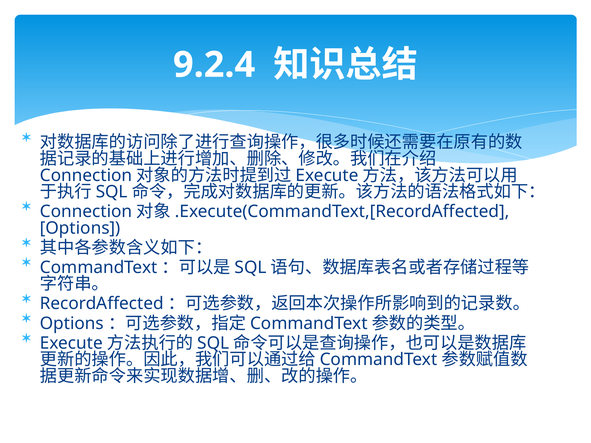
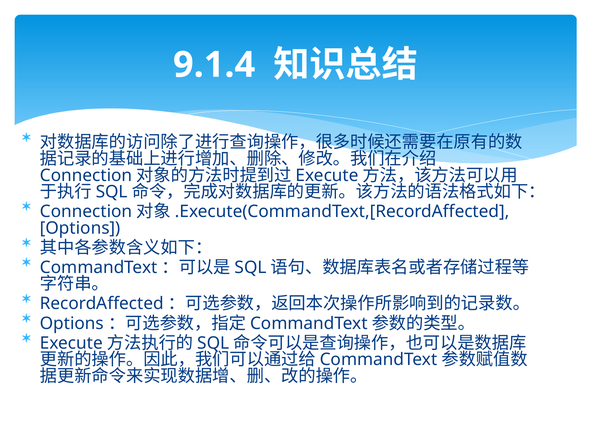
9.2.4: 9.2.4 -> 9.1.4 (214, 65)
